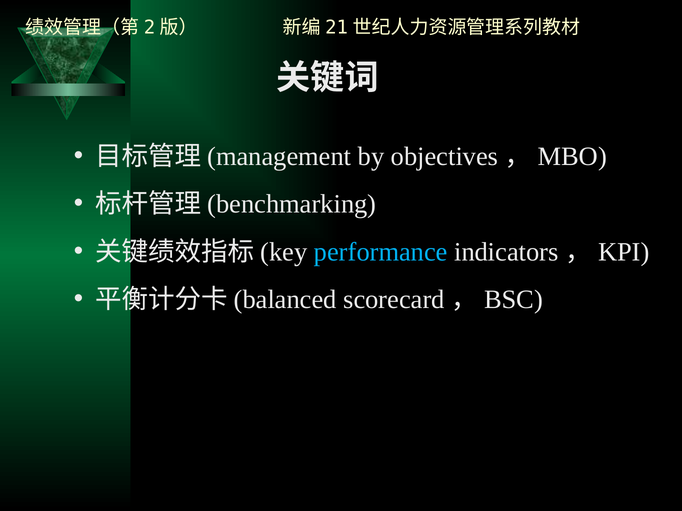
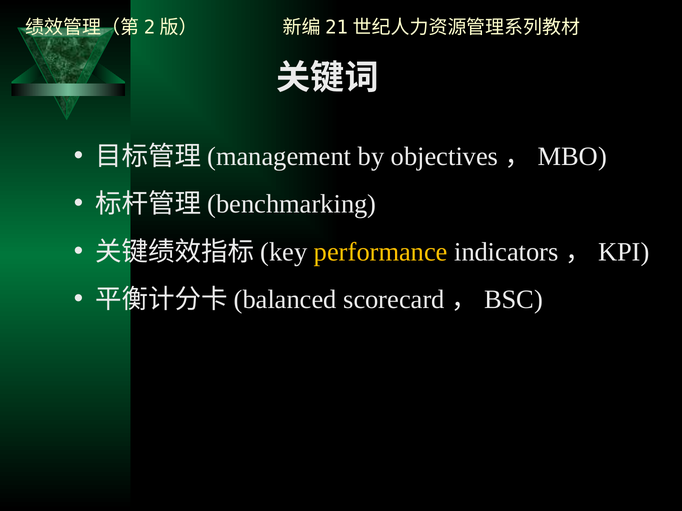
performance colour: light blue -> yellow (381, 252)
